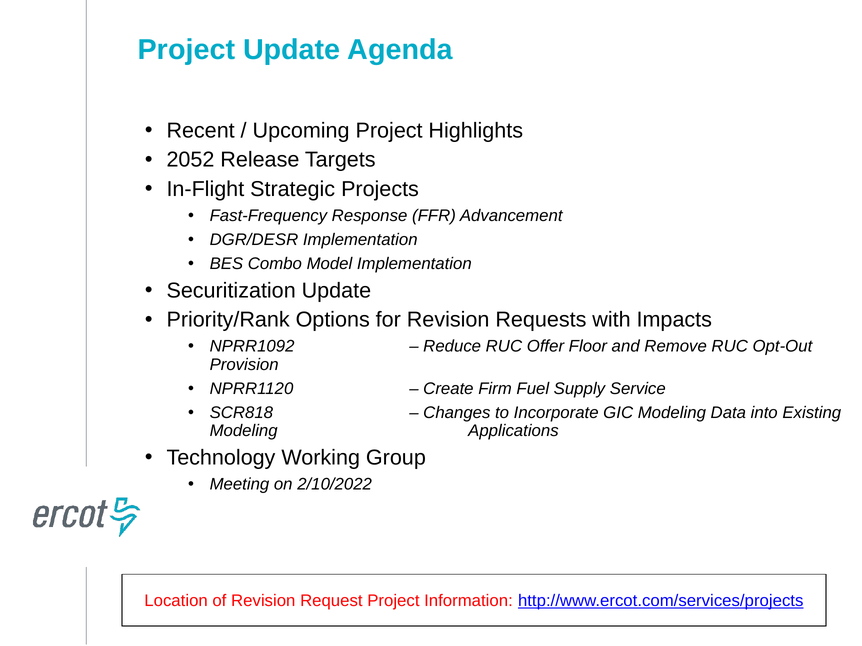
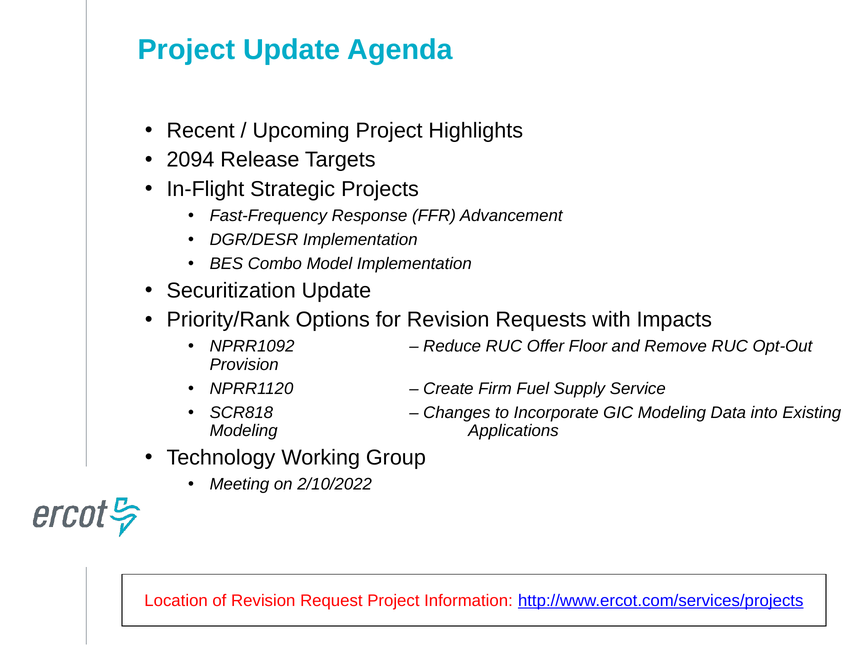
2052: 2052 -> 2094 (190, 160)
